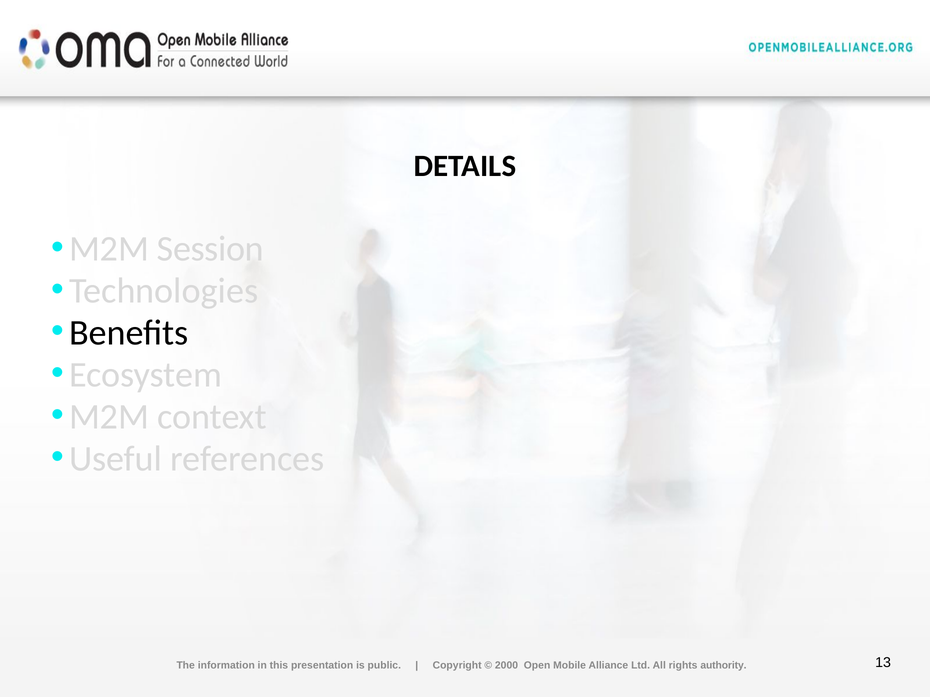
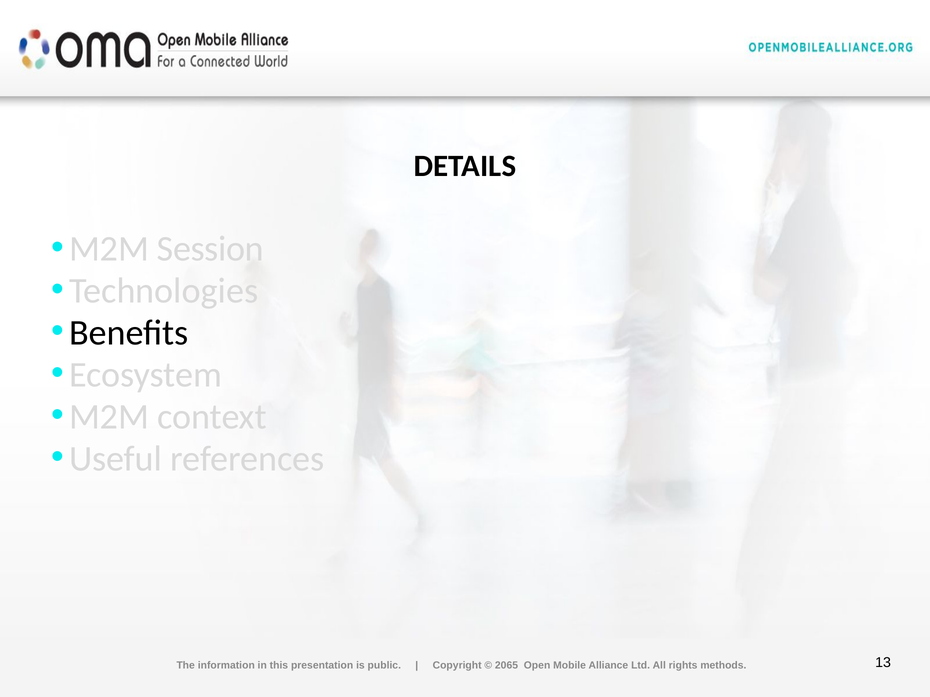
2000: 2000 -> 2065 (507, 666)
authority: authority -> methods (723, 666)
